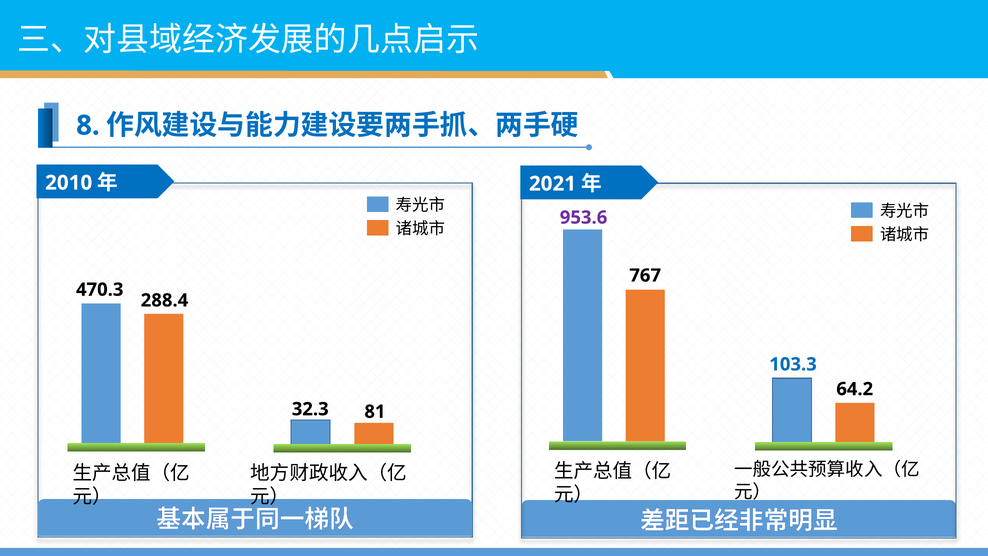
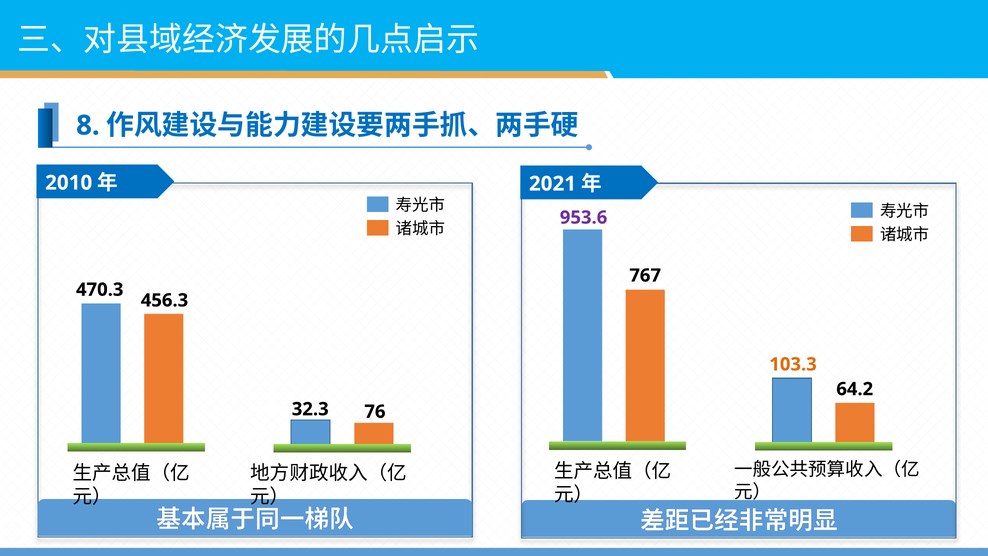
288.4: 288.4 -> 456.3 (164, 300)
103.3 colour: blue -> orange (793, 364)
81: 81 -> 76 (375, 412)
